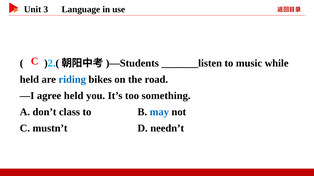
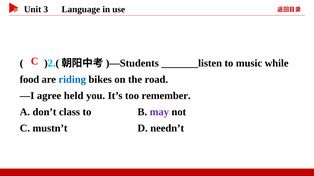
held: held -> food (29, 80)
something: something -> remember (166, 96)
may colour: blue -> purple (159, 112)
